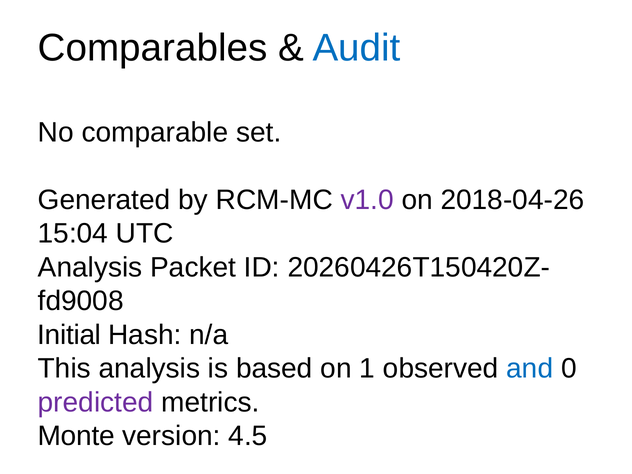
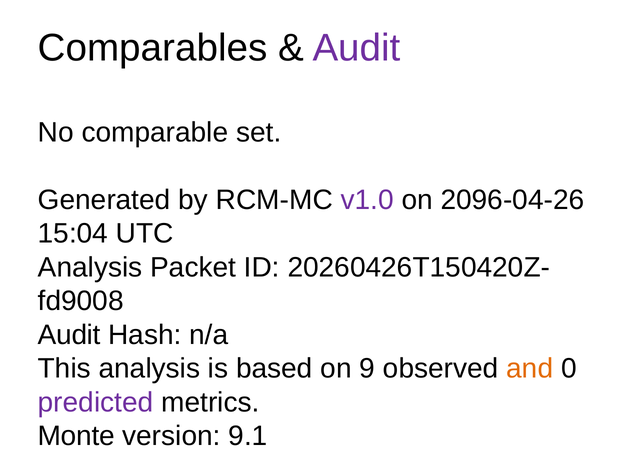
Audit colour: blue -> purple (357, 48)
2018-04-26: 2018-04-26 -> 2096-04-26 (512, 200)
Initial: Initial -> Audit (69, 335)
1: 1 -> 9 (367, 369)
and colour: blue -> orange (530, 369)
4.5: 4.5 -> 9.1 (248, 436)
